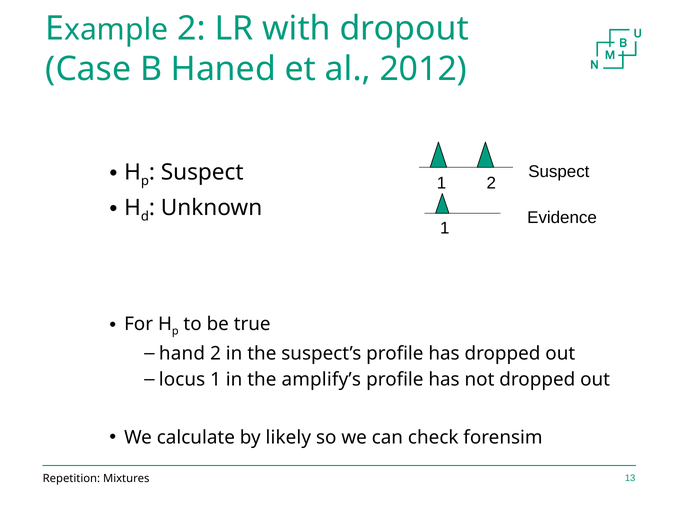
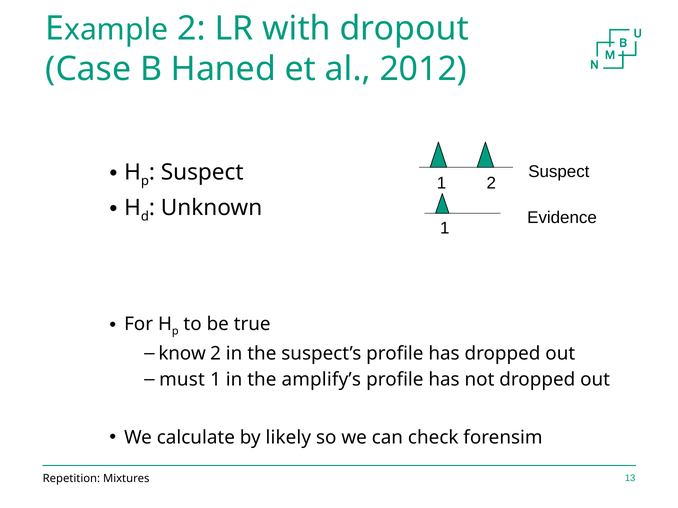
hand: hand -> know (182, 354)
locus: locus -> must (182, 380)
